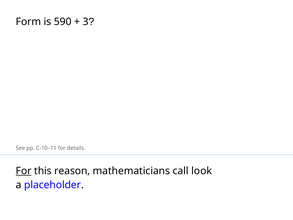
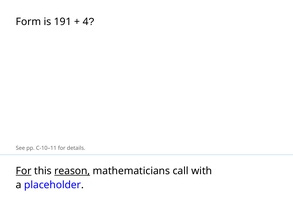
590: 590 -> 191 (63, 22)
3: 3 -> 4 (86, 22)
reason underline: none -> present (72, 171)
look: look -> with (202, 171)
